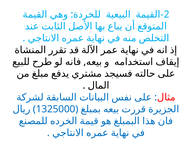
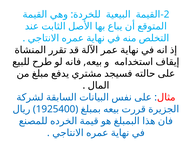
1325000: 1325000 -> 1925400 (56, 109)
